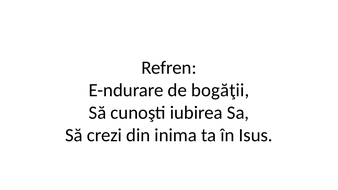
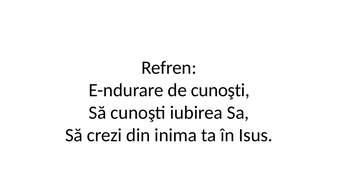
de bogăţii: bogăţii -> cunoşti (220, 90)
